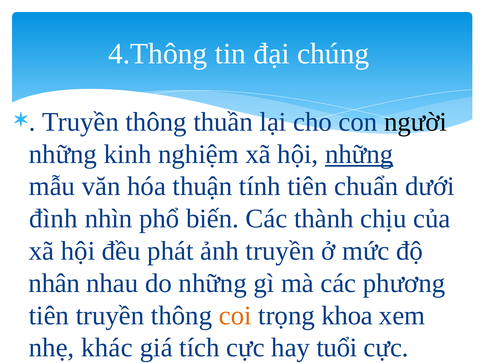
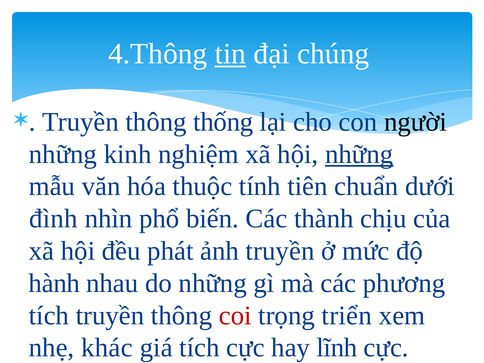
tin underline: none -> present (230, 54)
thuần: thuần -> thống (223, 122)
thuận: thuận -> thuộc (202, 186)
nhân: nhân -> hành (54, 283)
tiên: tiên -> tích (49, 315)
coi colour: orange -> red (235, 315)
khoa: khoa -> triển (347, 315)
tuổi: tuổi -> lĩnh (337, 348)
